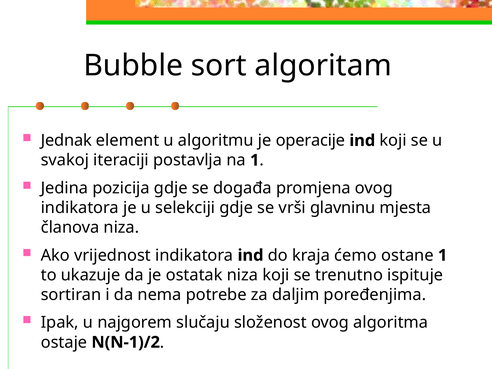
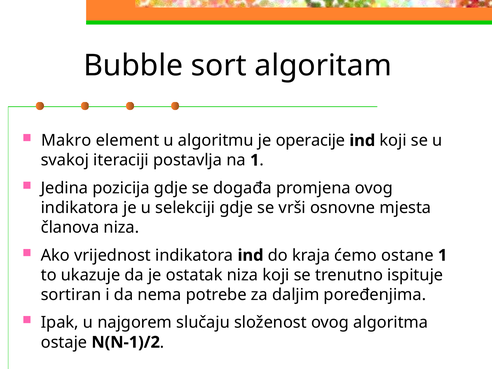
Jednak: Jednak -> Makro (66, 141)
glavninu: glavninu -> osnovne (343, 208)
